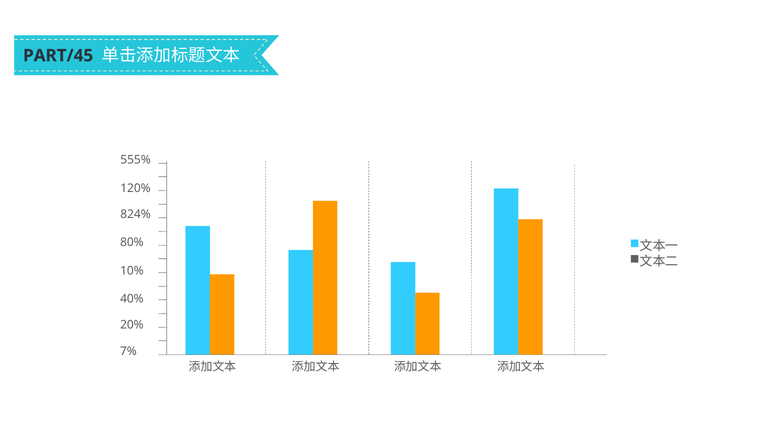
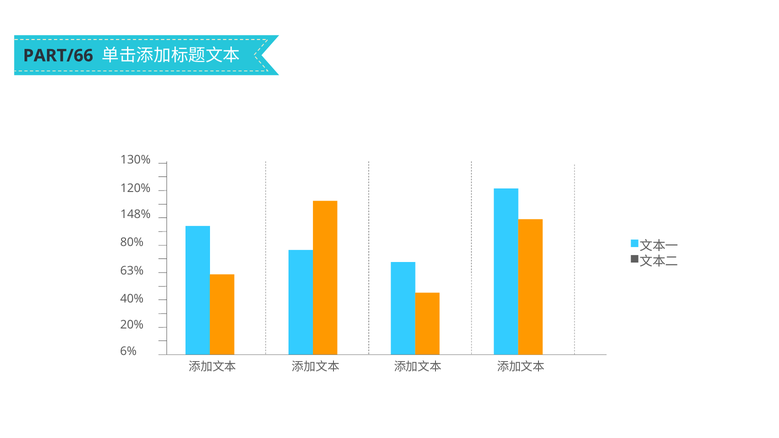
PART/45: PART/45 -> PART/66 (58, 56)
555%: 555% -> 130% (136, 160)
824%: 824% -> 148% (136, 214)
10%: 10% -> 63% (132, 271)
7%: 7% -> 6% (128, 351)
